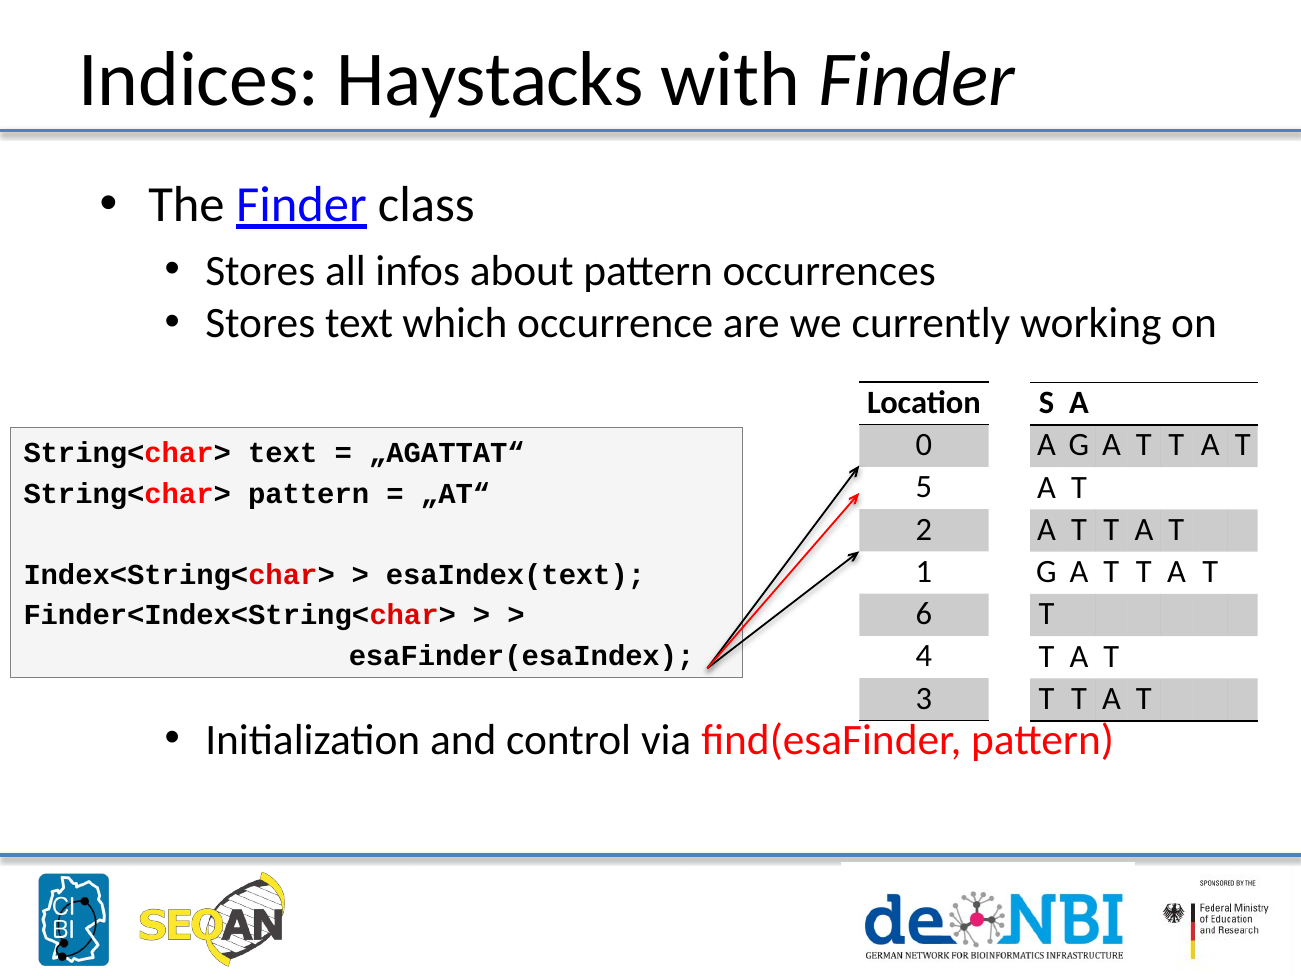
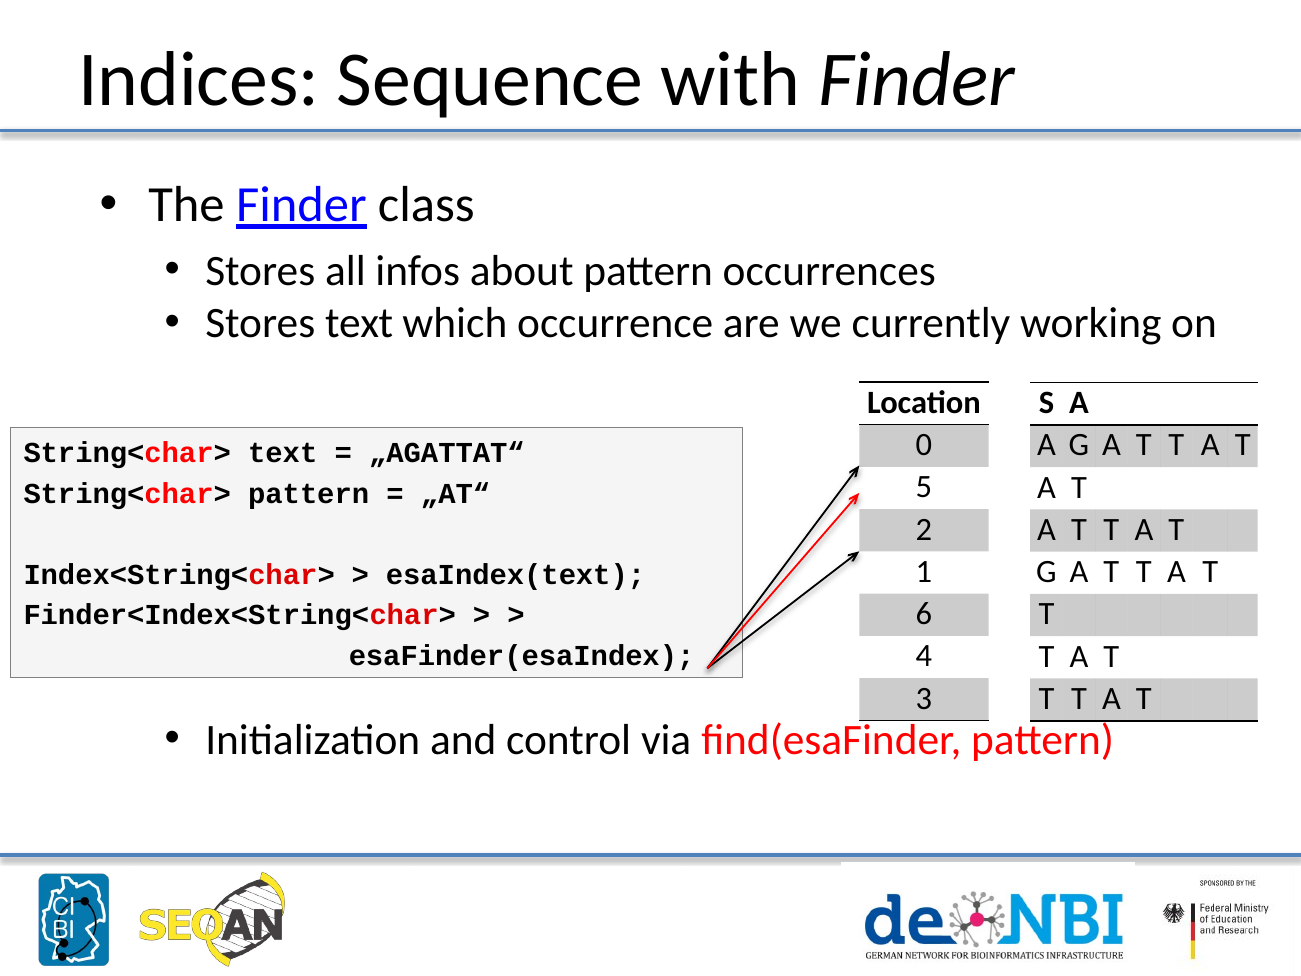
Haystacks: Haystacks -> Sequence (490, 80)
